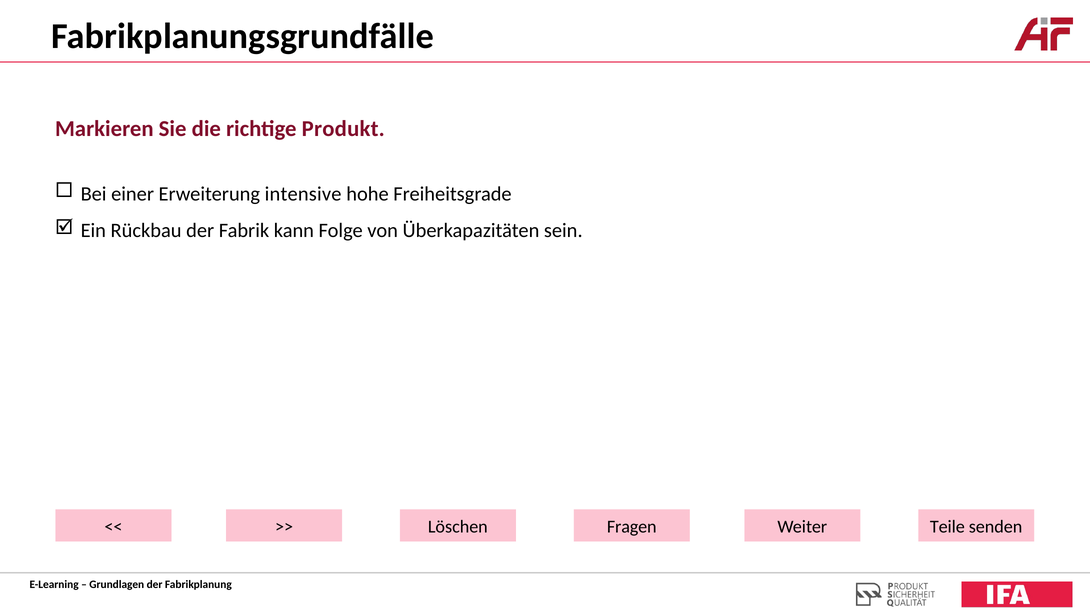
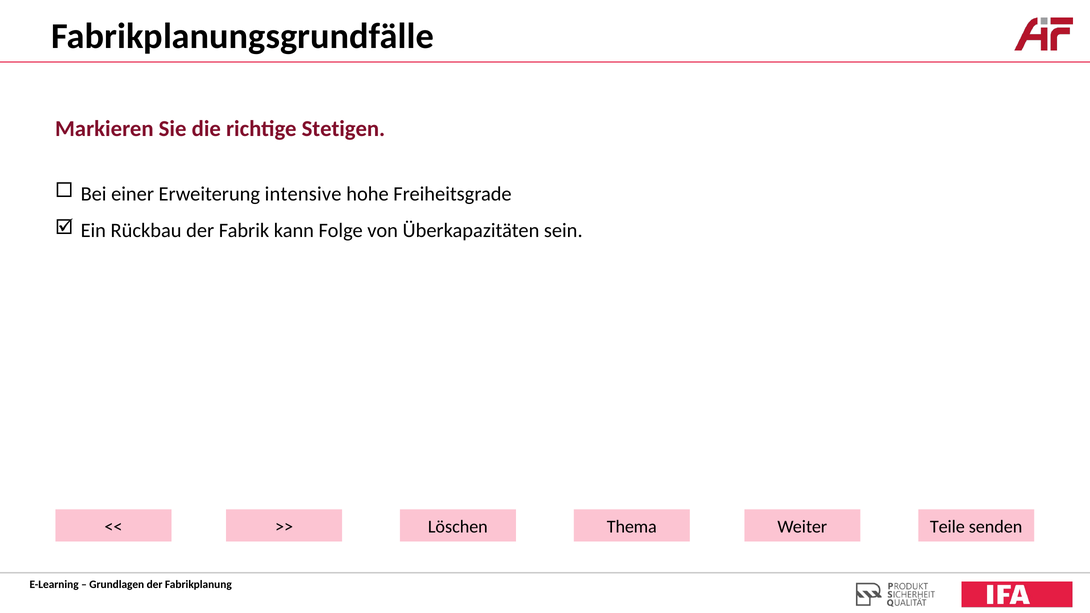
Produkt: Produkt -> Stetigen (343, 129)
Fragen: Fragen -> Thema (632, 527)
